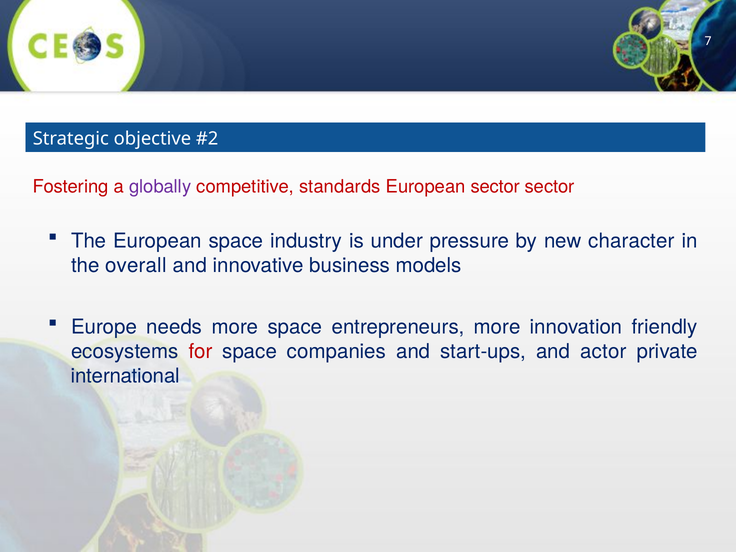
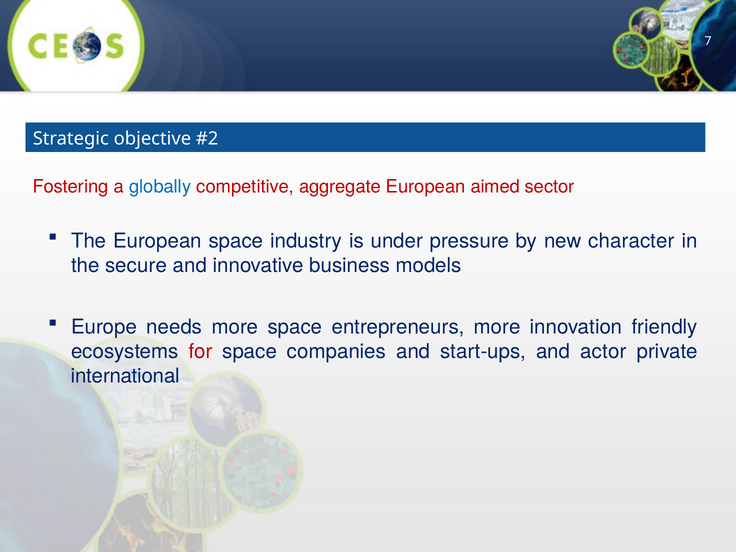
globally colour: purple -> blue (160, 187)
standards: standards -> aggregate (340, 187)
European sector: sector -> aimed (495, 187)
overall: overall -> secure (136, 265)
